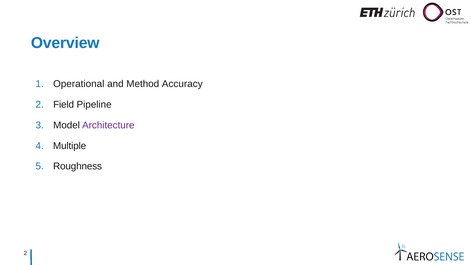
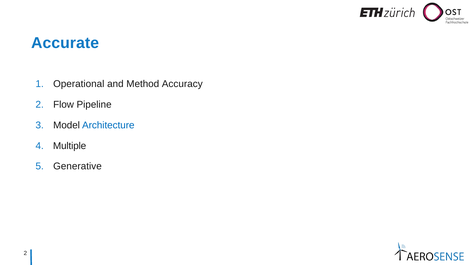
Overview: Overview -> Accurate (65, 43)
Field: Field -> Flow (64, 104)
Architecture colour: purple -> blue (108, 125)
Roughness: Roughness -> Generative (77, 166)
